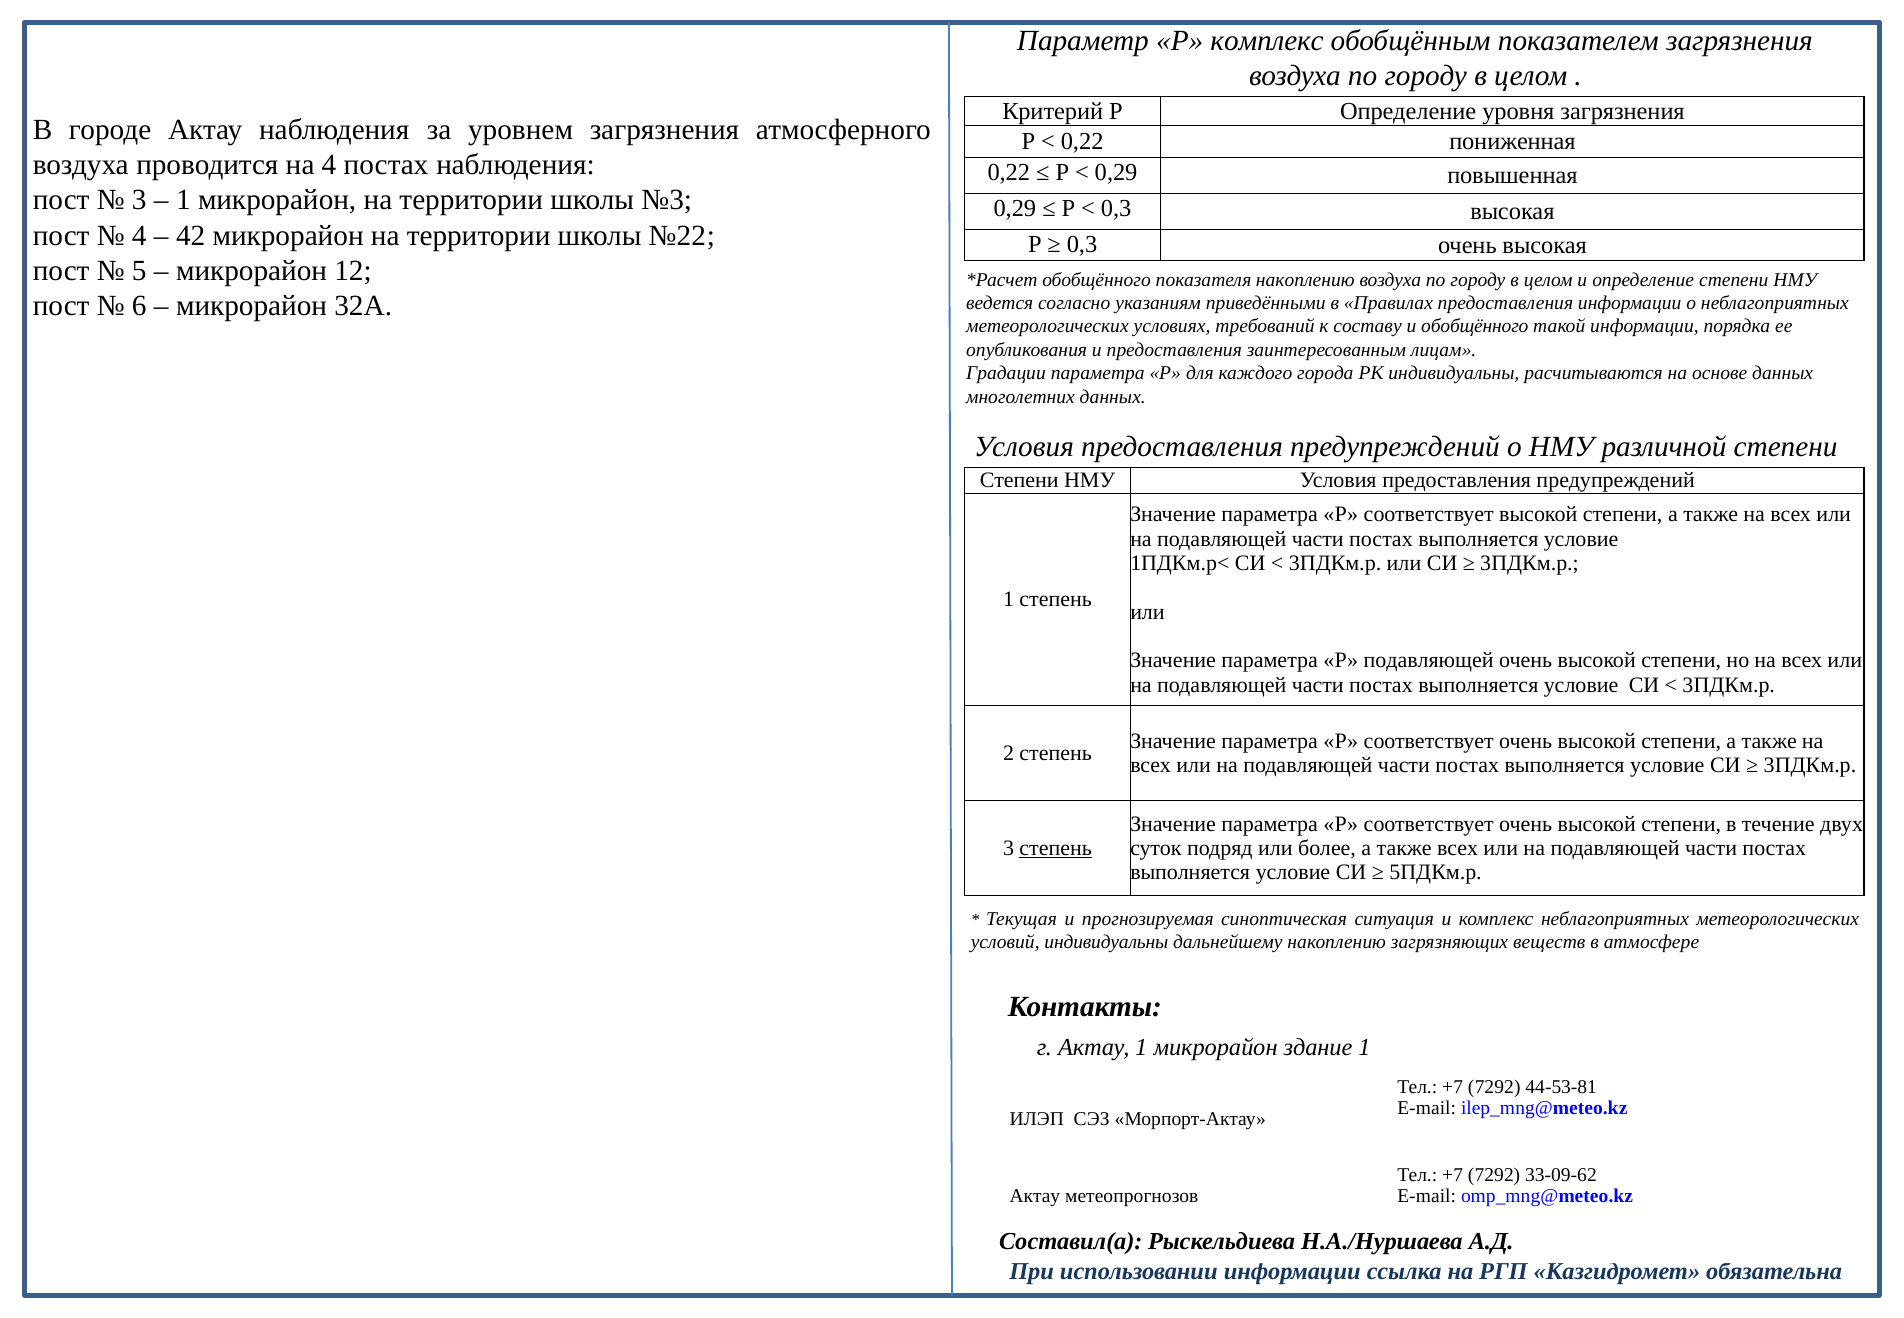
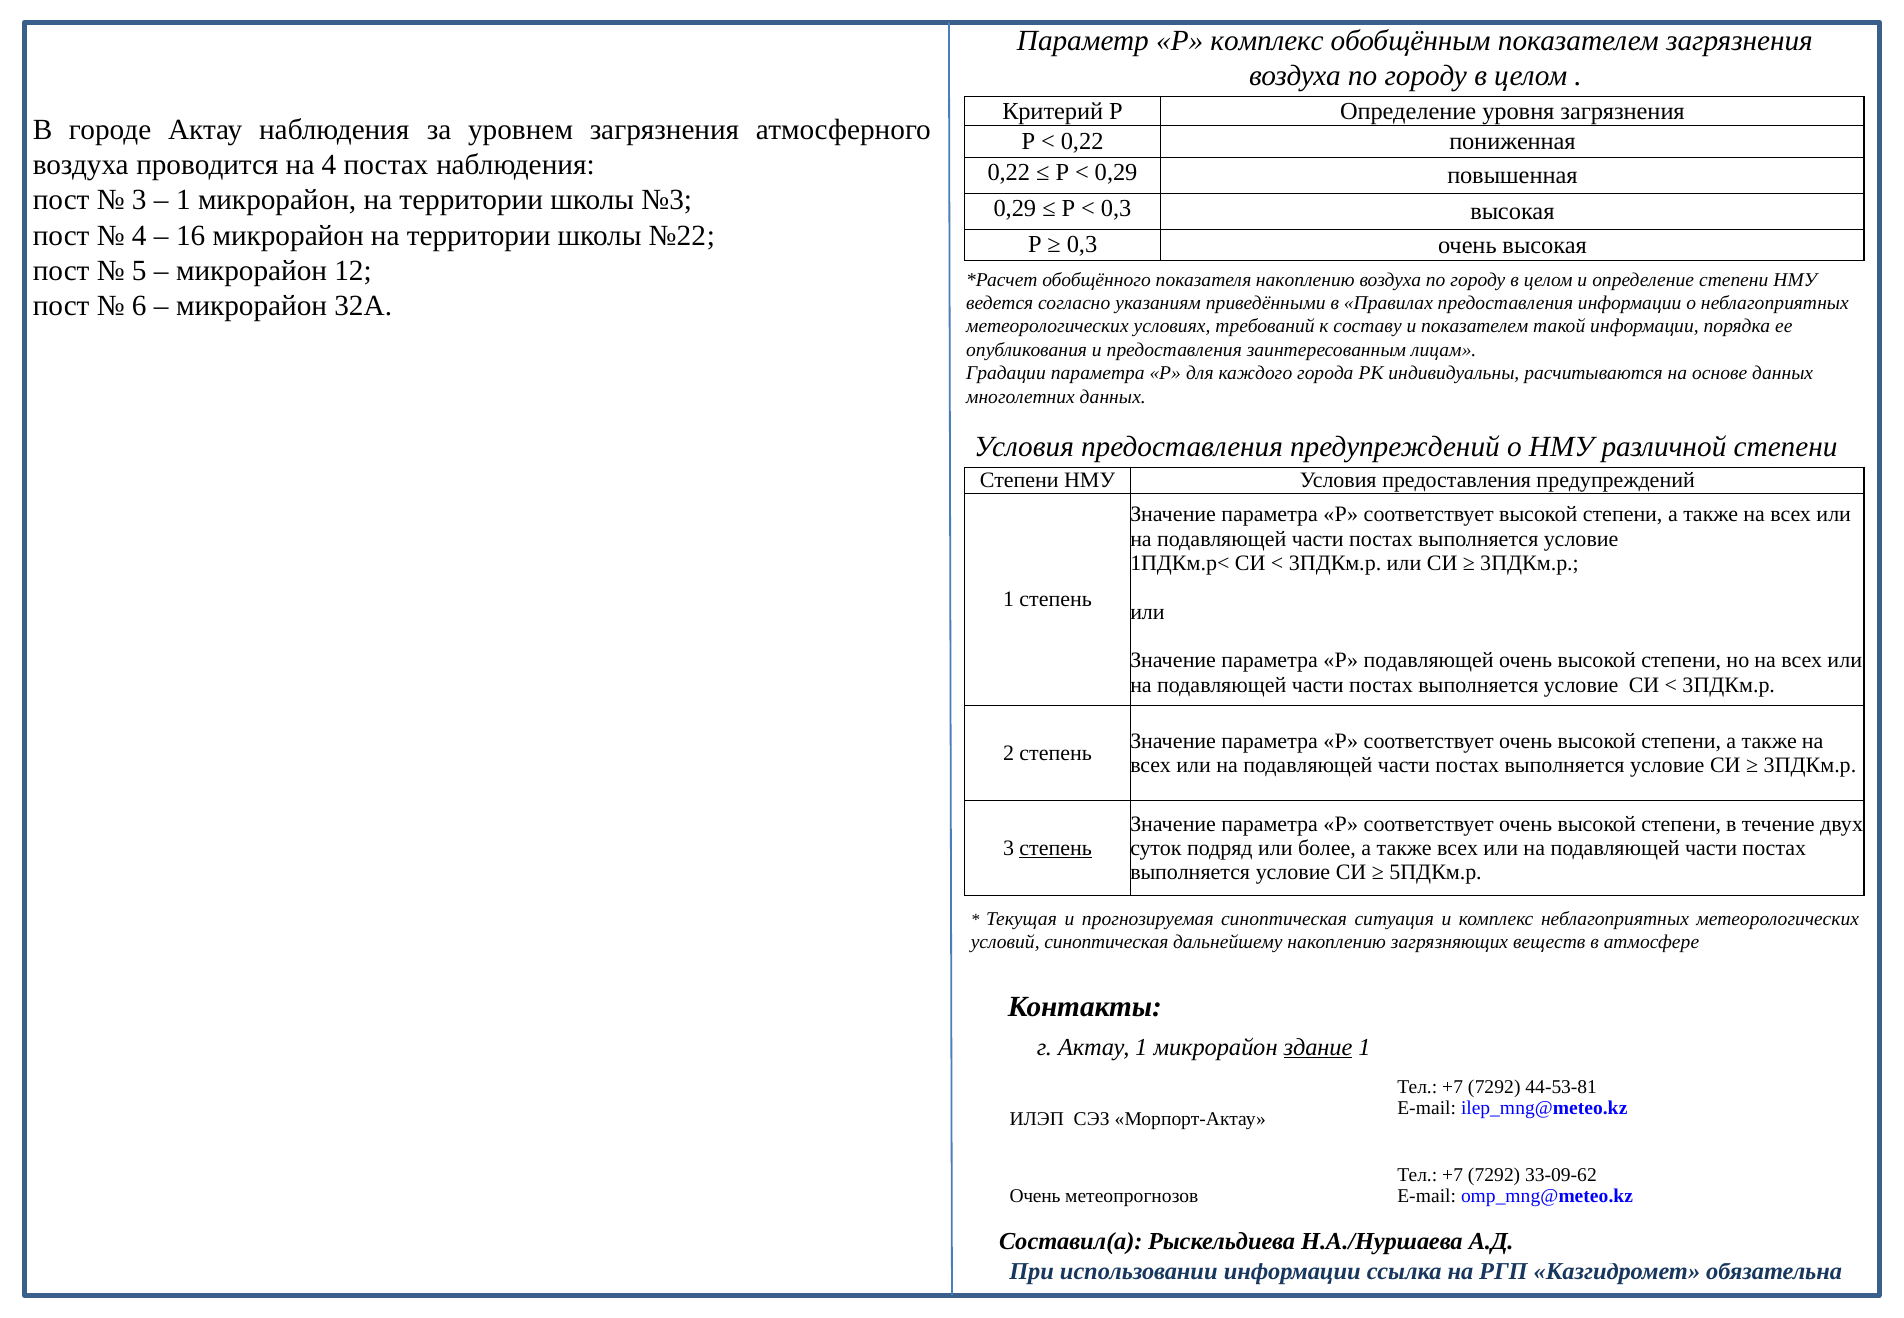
42: 42 -> 16 (191, 235)
и обобщённого: обобщённого -> показателем (1475, 326)
условий индивидуальны: индивидуальны -> синоптическая (1106, 942)
здание underline: none -> present (1318, 1047)
Актау: Актау -> Очень (1035, 1196)
